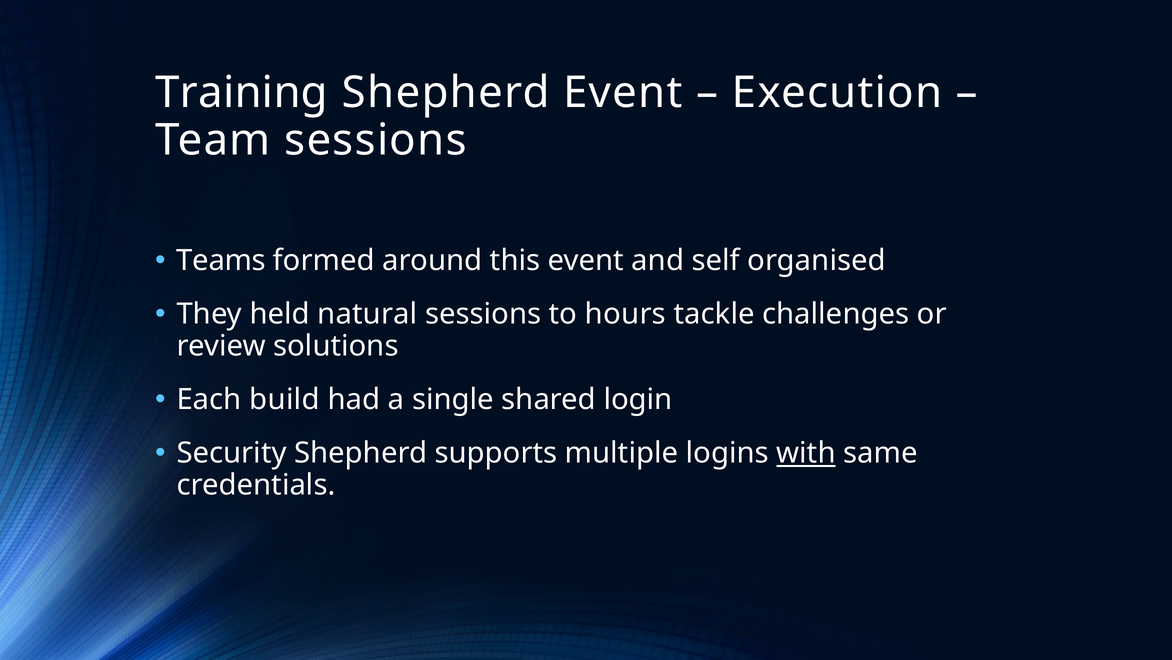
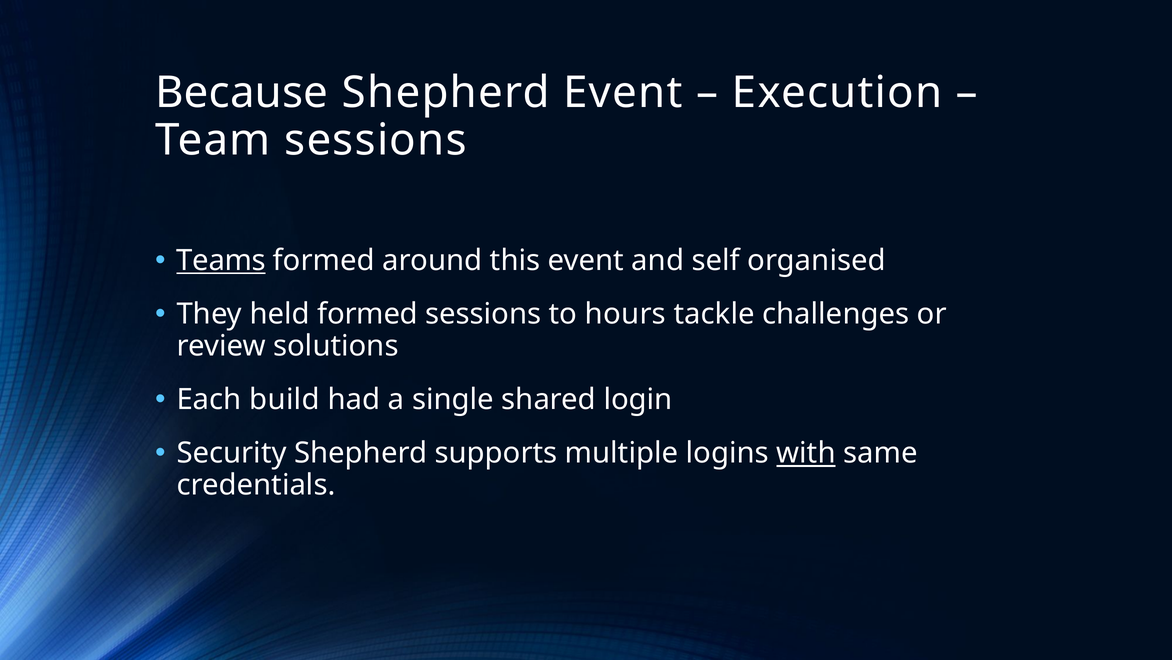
Training: Training -> Because (242, 93)
Teams underline: none -> present (221, 260)
held natural: natural -> formed (368, 314)
